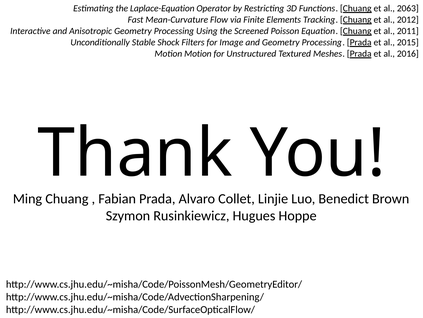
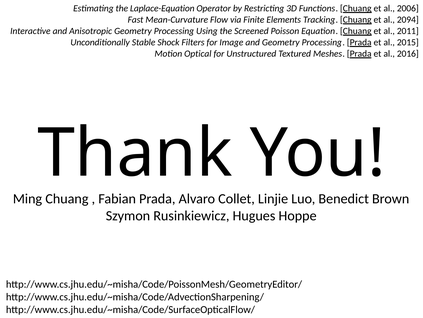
2063: 2063 -> 2006 (408, 8)
2012: 2012 -> 2094 (408, 20)
Motion Motion: Motion -> Optical (198, 53)
